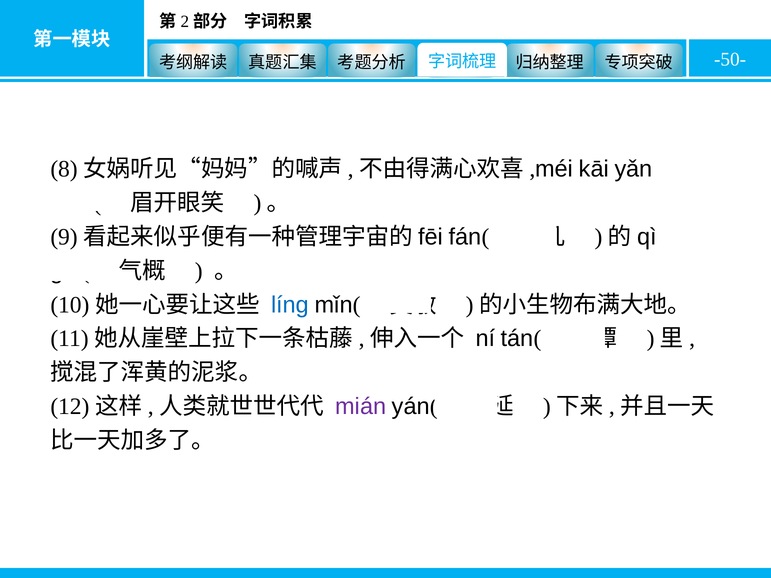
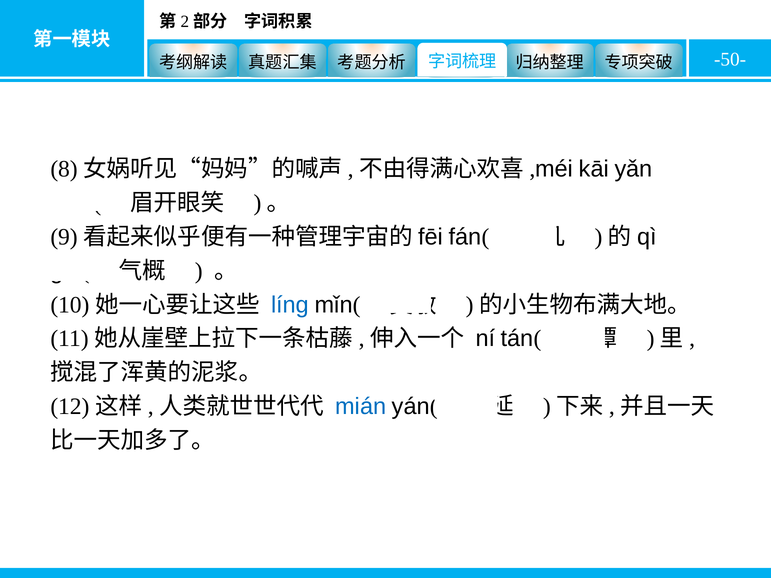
mián colour: purple -> blue (361, 407)
